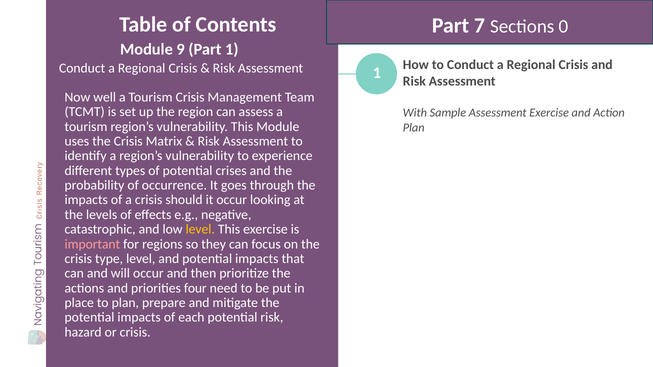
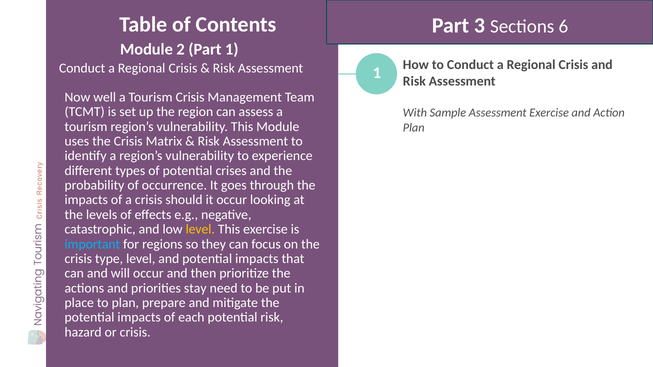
7: 7 -> 3 (479, 25)
0: 0 -> 6 (563, 26)
Module 9: 9 -> 2 (181, 49)
important colour: pink -> light blue (92, 244)
four: four -> stay (195, 288)
